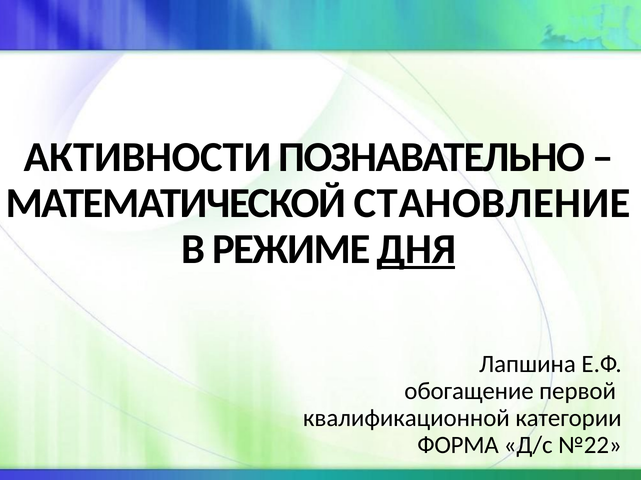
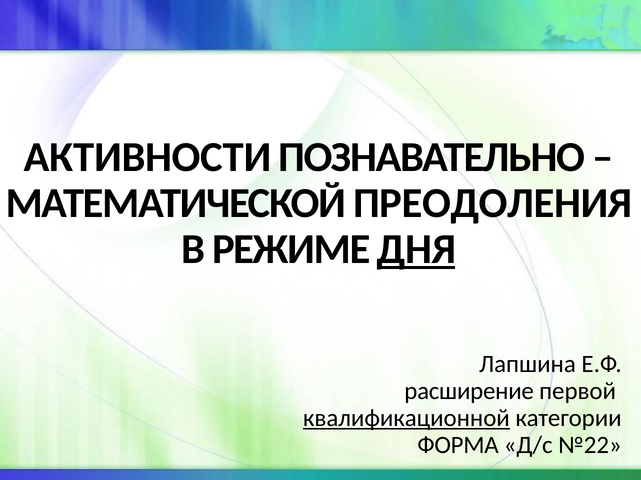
СТАНОВЛЕНИЕ: СТАНОВЛЕНИЕ -> ПРЕОДОЛЕНИЯ (493, 203)
обогащение: обогащение -> расширение (469, 392)
квалификационной underline: none -> present (406, 419)
